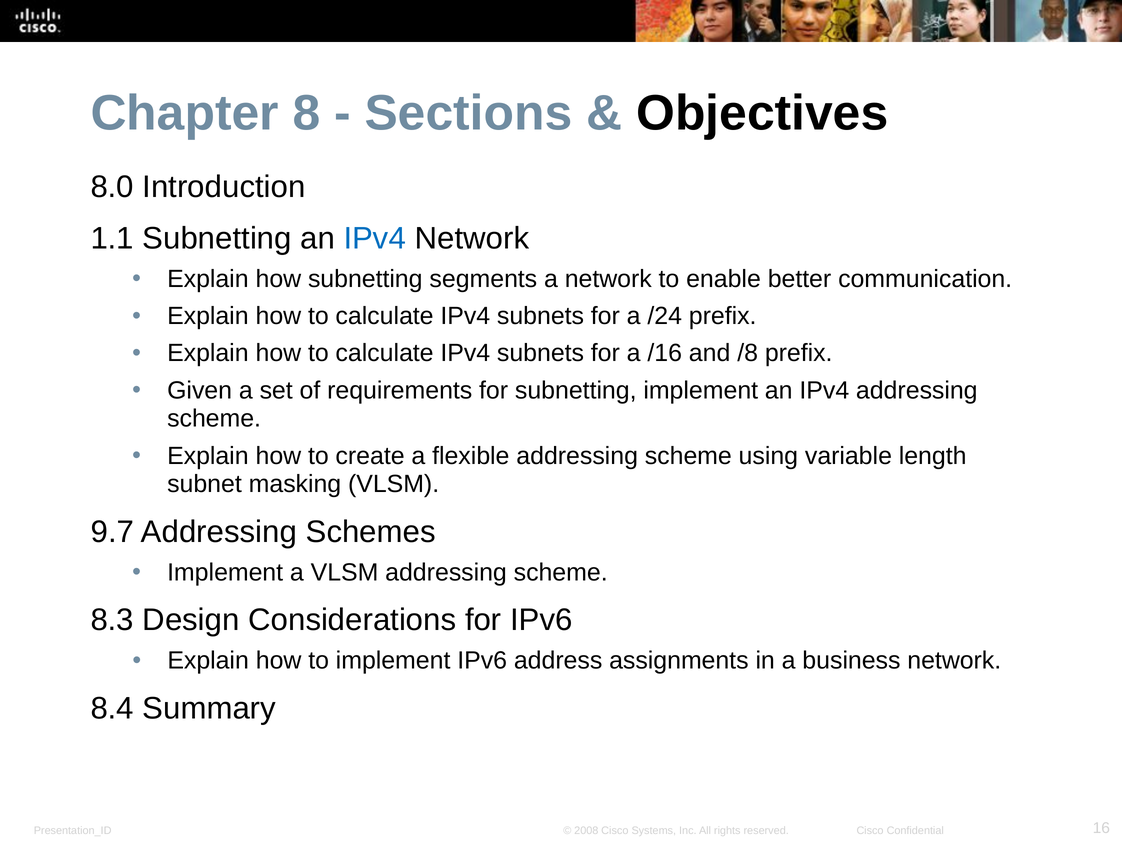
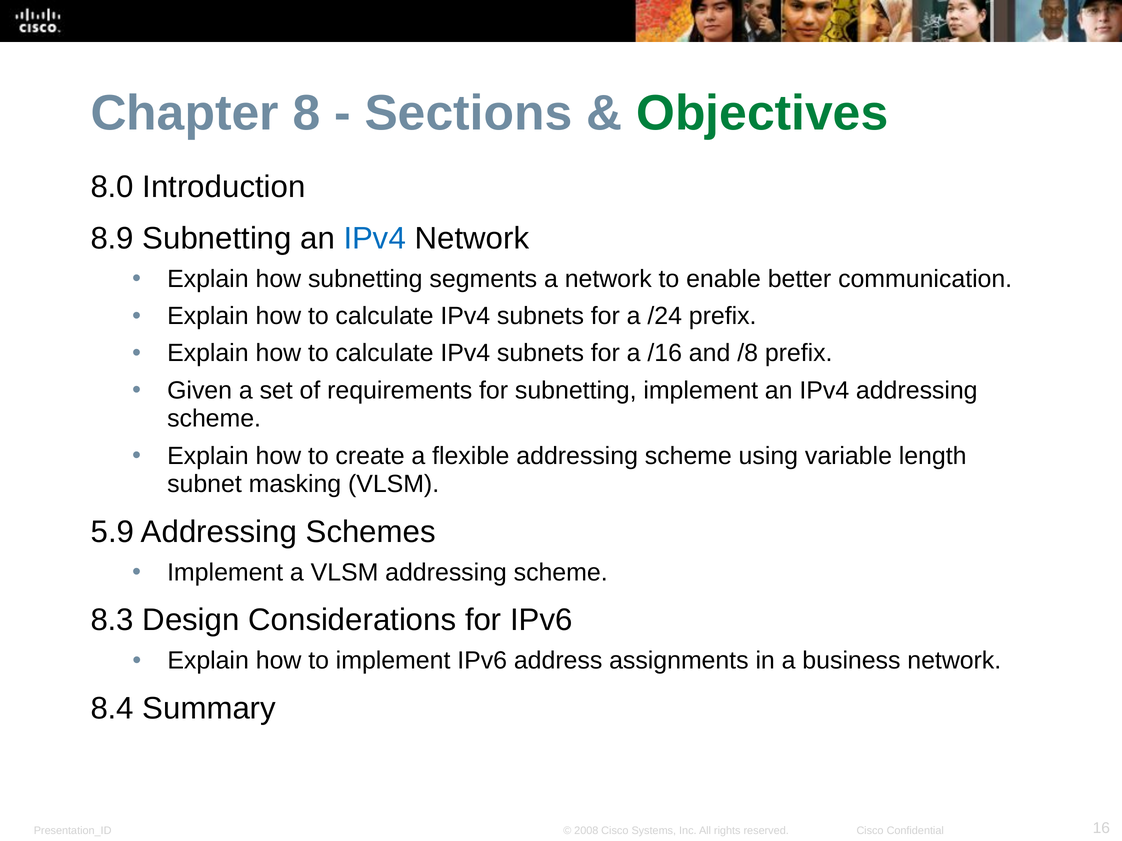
Objectives colour: black -> green (762, 113)
1.1: 1.1 -> 8.9 (112, 238)
9.7: 9.7 -> 5.9 (112, 532)
